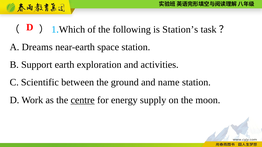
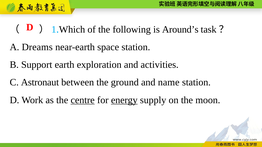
Station’s: Station’s -> Around’s (180, 30)
Scientific: Scientific -> Astronaut (40, 83)
energy underline: none -> present (124, 100)
